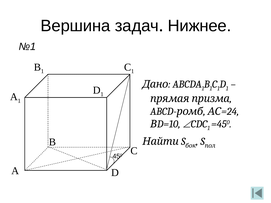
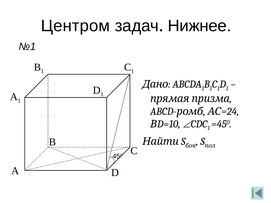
Вершина: Вершина -> Центром (75, 26)
